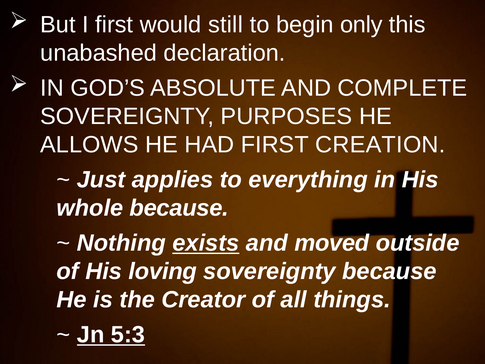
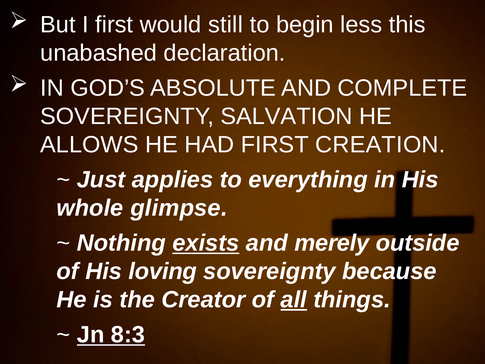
only: only -> less (361, 25)
PURPOSES: PURPOSES -> SALVATION (287, 116)
whole because: because -> glimpse (179, 208)
moved: moved -> merely (332, 243)
all underline: none -> present (294, 300)
5:3: 5:3 -> 8:3 (128, 335)
